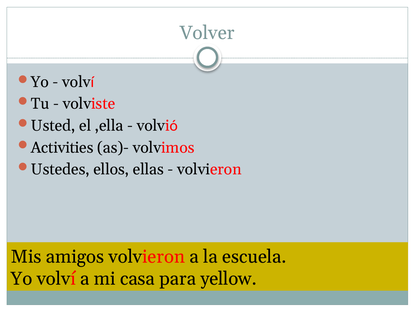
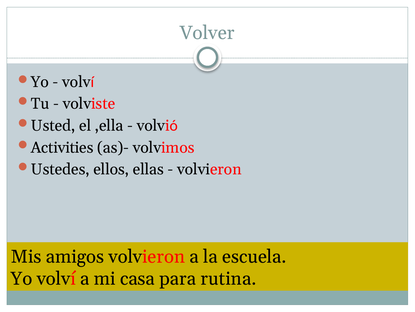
yellow: yellow -> rutina (228, 278)
